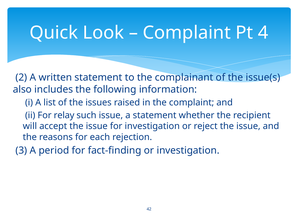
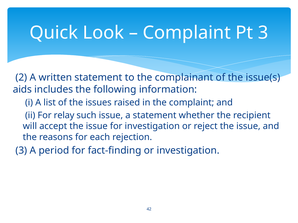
Pt 4: 4 -> 3 (263, 33)
also: also -> aids (22, 90)
